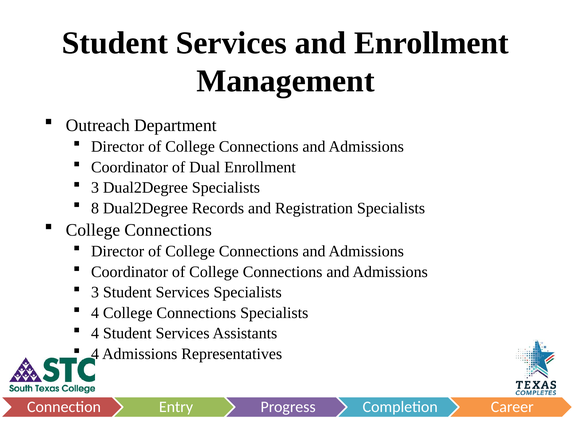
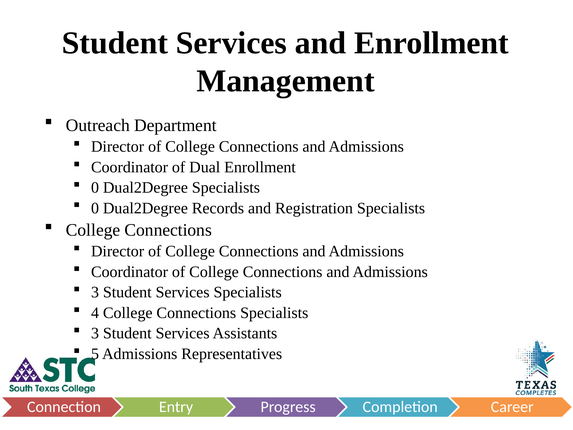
3: 3 -> 0 (95, 188)
8: 8 -> 0 (95, 208)
4: 4 -> 3 (95, 333)
4: 4 -> 5 (95, 354)
